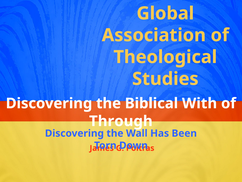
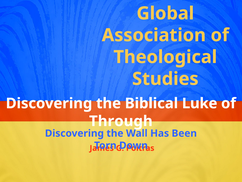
With: With -> Luke (200, 103)
